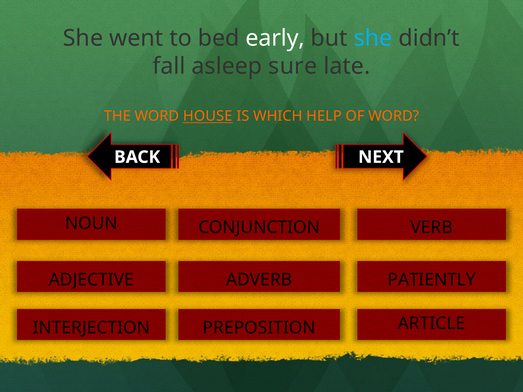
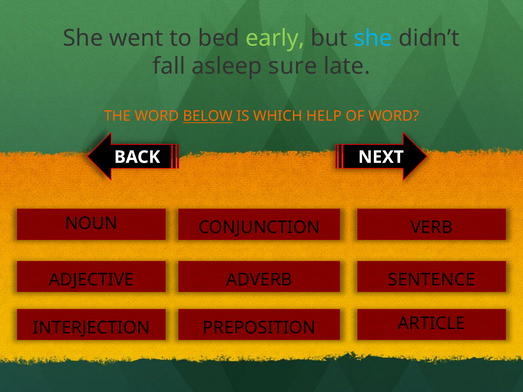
early colour: white -> light green (275, 38)
HOUSE: HOUSE -> BELOW (208, 116)
PATIENTLY: PATIENTLY -> SENTENCE (431, 280)
